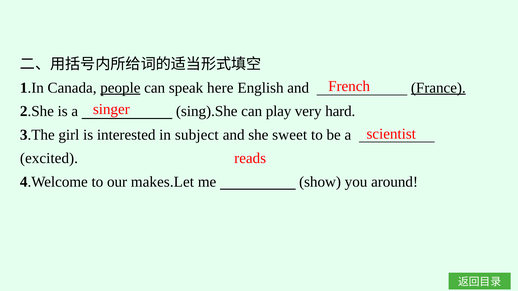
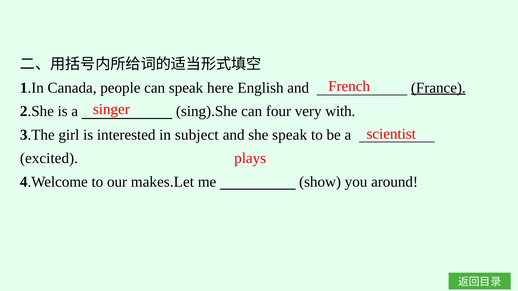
people underline: present -> none (120, 88)
play: play -> four (278, 111)
hard: hard -> with (340, 111)
she sweet: sweet -> speak (290, 135)
reads: reads -> plays (250, 158)
